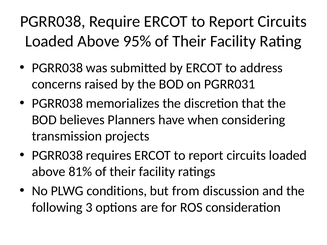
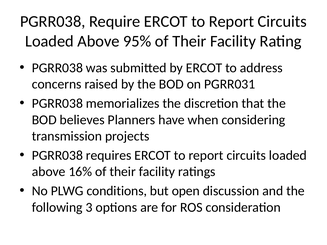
81%: 81% -> 16% (80, 172)
from: from -> open (186, 191)
